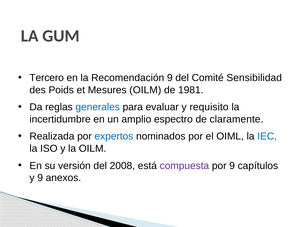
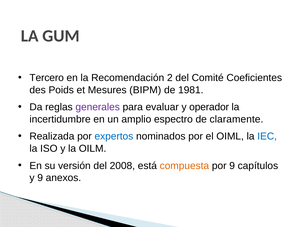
Recomendación 9: 9 -> 2 (170, 78)
Sensibilidad: Sensibilidad -> Coeficientes (254, 78)
Mesures OILM: OILM -> BIPM (145, 90)
generales colour: blue -> purple (98, 107)
requisito: requisito -> operador (209, 107)
compuesta colour: purple -> orange (184, 166)
